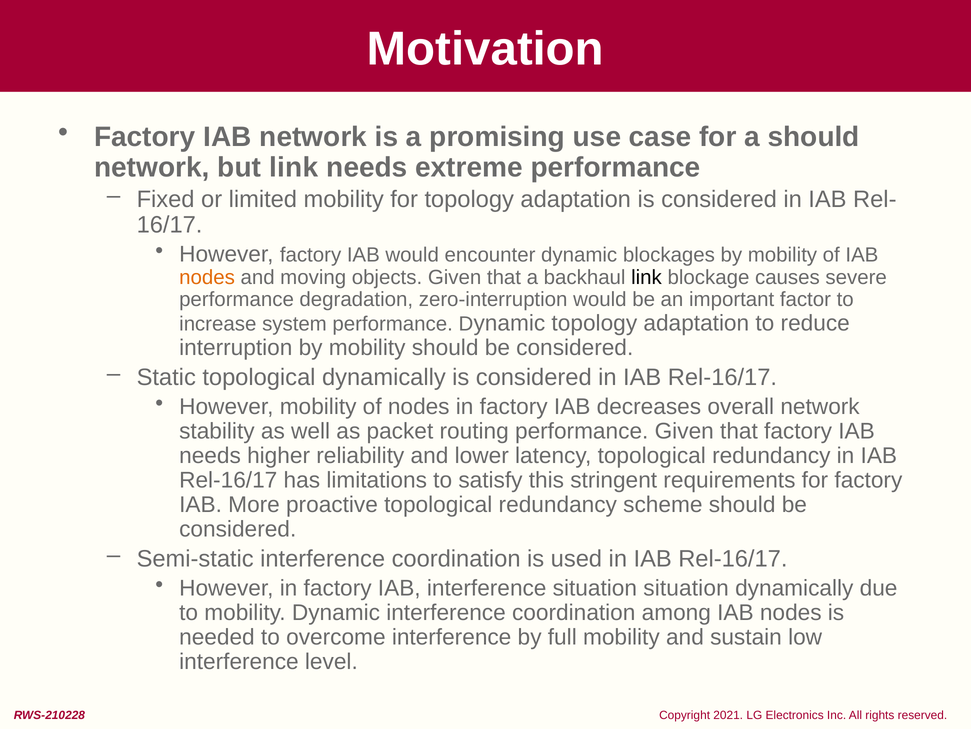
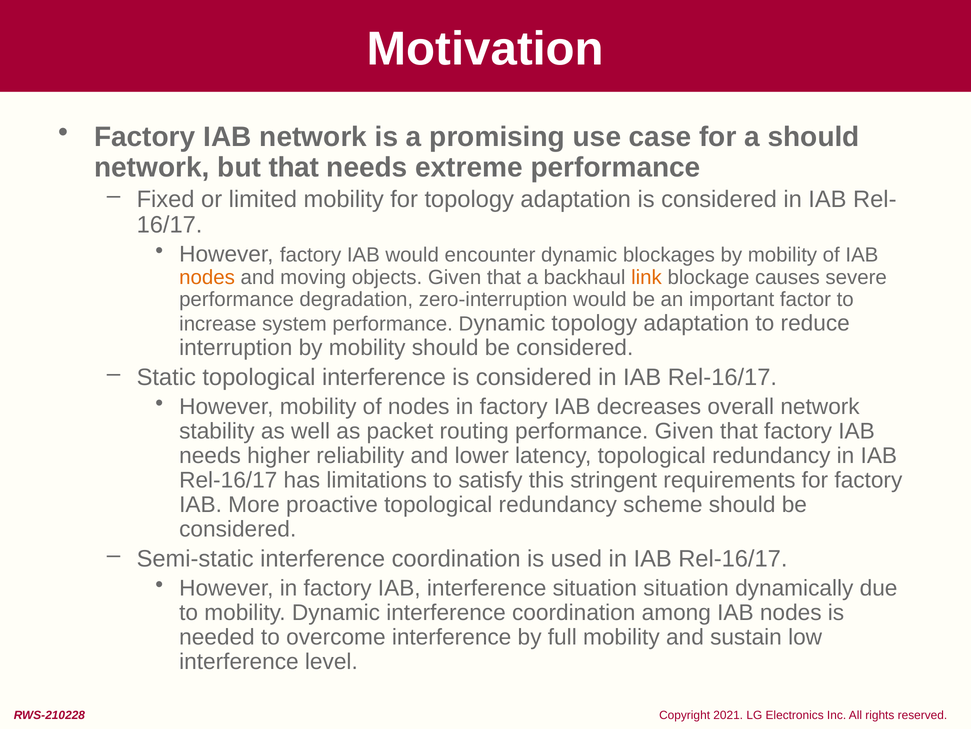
but link: link -> that (294, 167)
link colour: black -> orange (647, 277)
topological dynamically: dynamically -> interference (384, 377)
